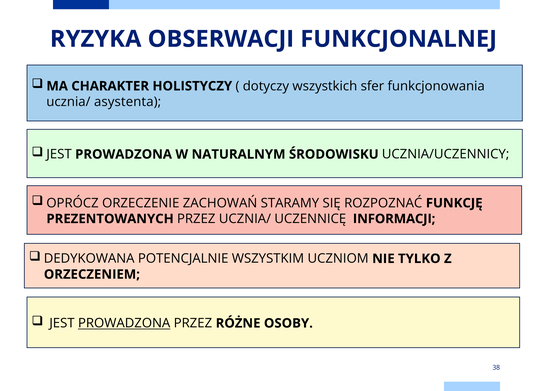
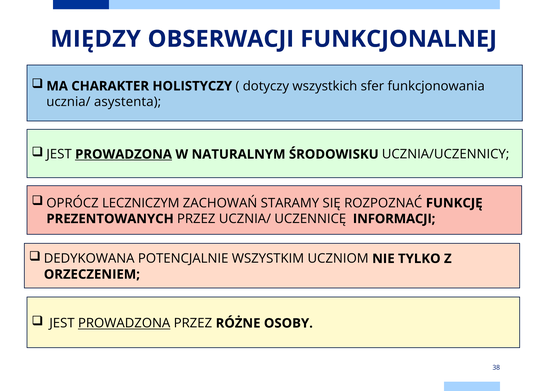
RYZYKA: RYZYKA -> MIĘDZY (96, 39)
PROWADZONA underline: none -> present (124, 154)
ORZECZENIE: ORZECZENIE -> LECZNICZYM (141, 203)
